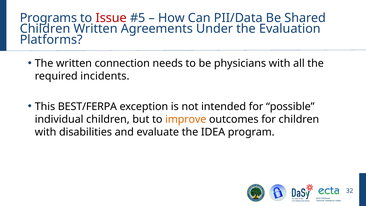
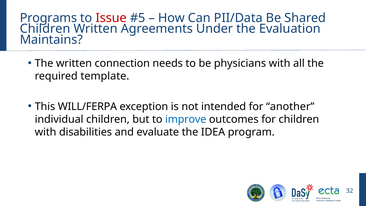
Platforms: Platforms -> Maintains (51, 40)
incidents: incidents -> template (105, 76)
BEST/FERPA: BEST/FERPA -> WILL/FERPA (87, 106)
possible: possible -> another (290, 106)
improve colour: orange -> blue (186, 119)
